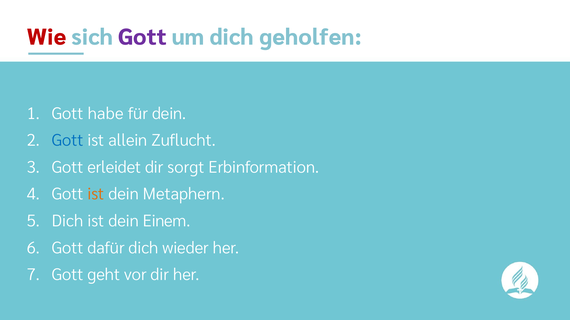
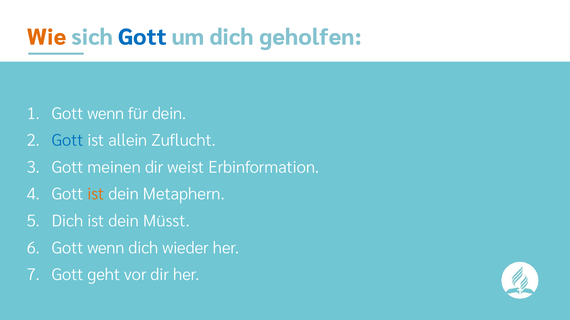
Wie colour: red -> orange (47, 37)
Gott colour: purple -> blue (142, 37)
1 Gott habe: habe -> wenn (106, 114)
erleidet: erleidet -> meinen (114, 168)
sorgt: sorgt -> weist (186, 168)
Einem: Einem -> Müsst (166, 221)
6 Gott dafür: dafür -> wenn (106, 248)
